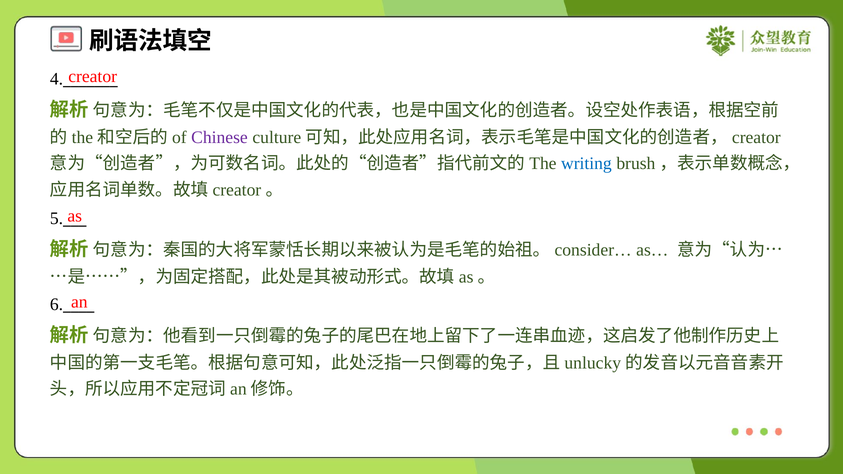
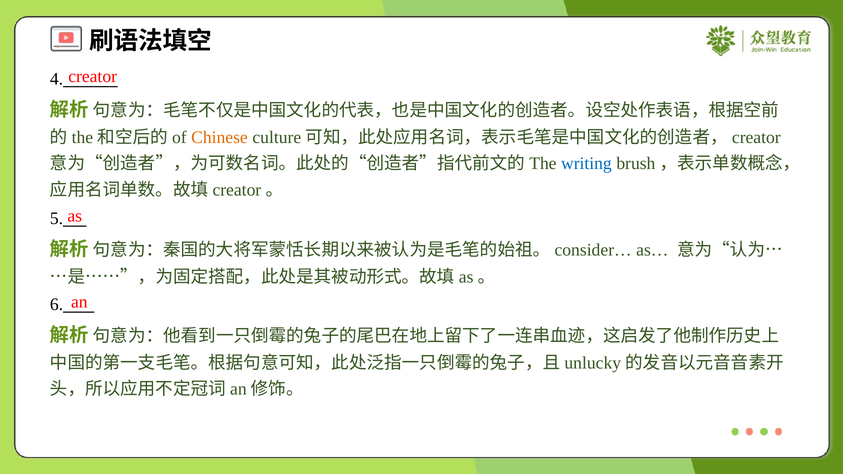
Chinese colour: purple -> orange (219, 137)
